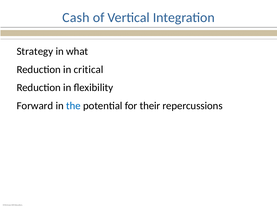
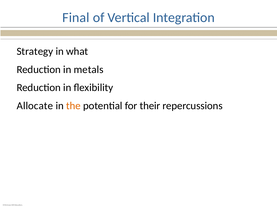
Cash: Cash -> Final (76, 18)
critical: critical -> metals (89, 70)
Forward: Forward -> Allocate (35, 106)
the colour: blue -> orange (73, 106)
